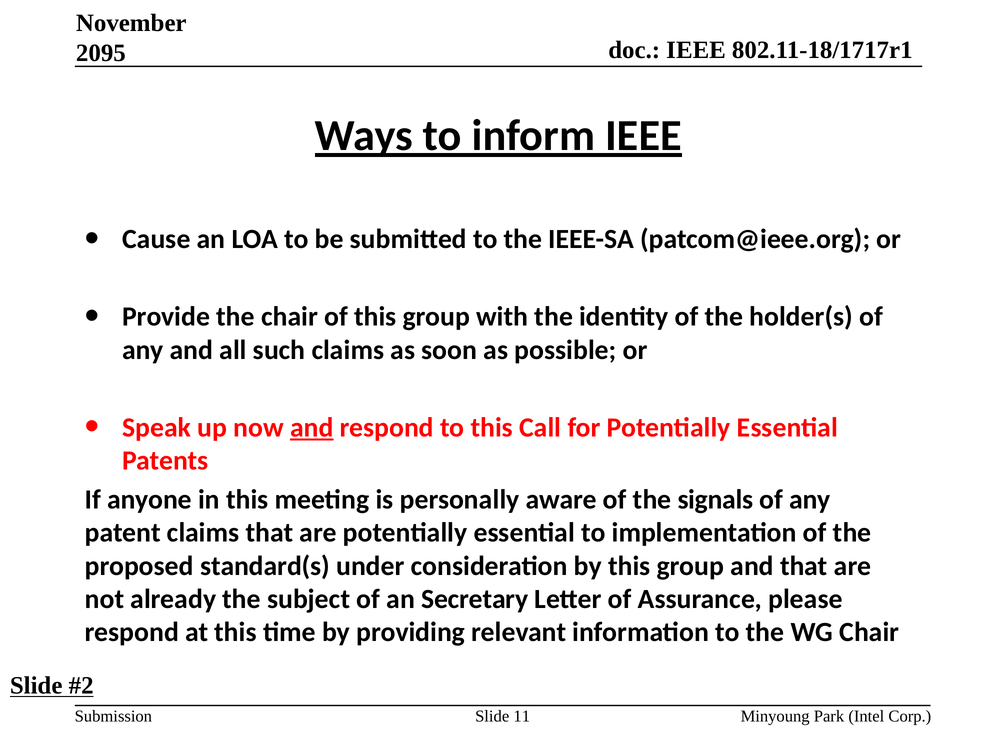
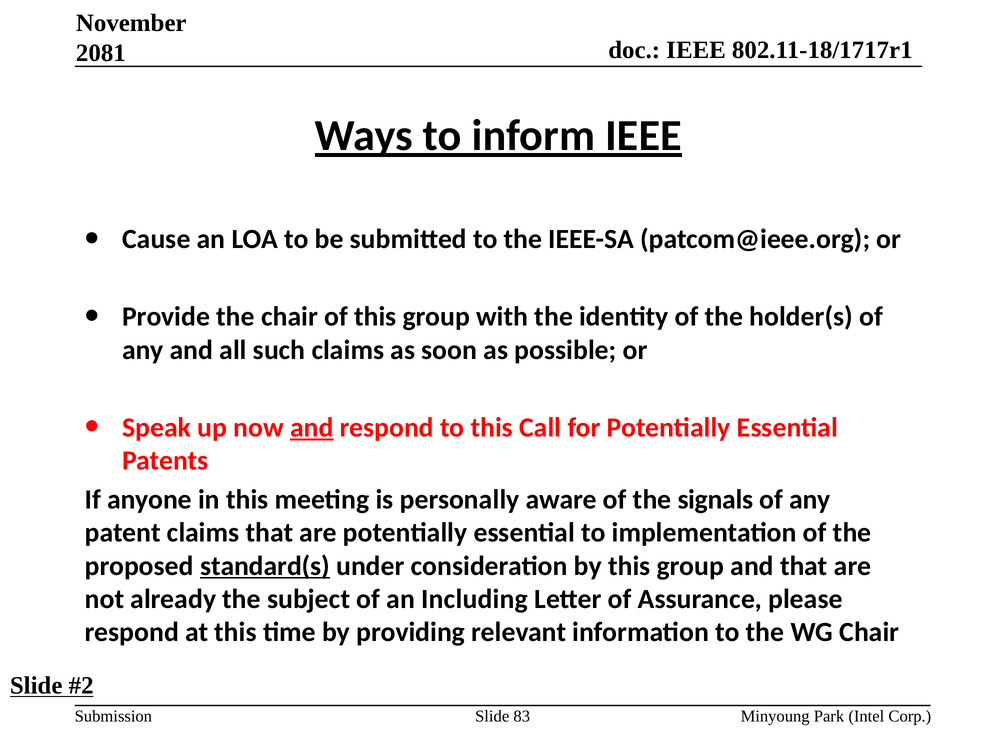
2095: 2095 -> 2081 (101, 53)
standard(s underline: none -> present (265, 566)
Secretary: Secretary -> Including (475, 600)
11: 11 -> 83 (522, 717)
